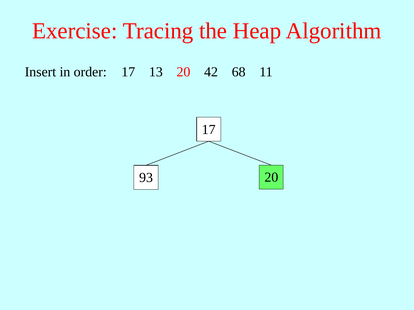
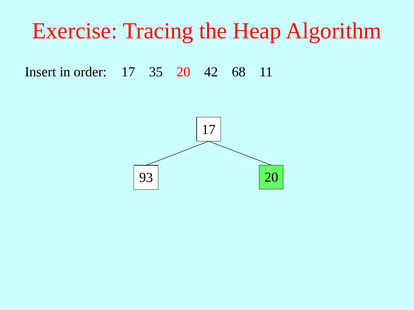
13: 13 -> 35 (156, 72)
